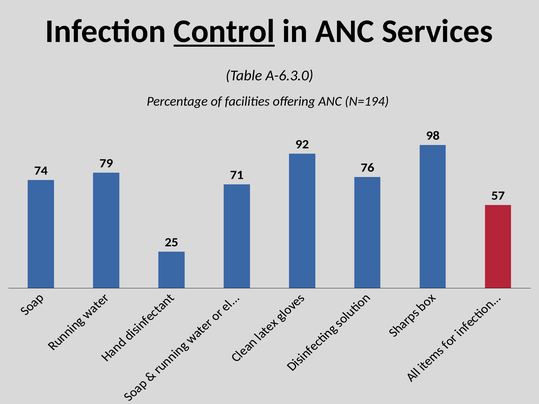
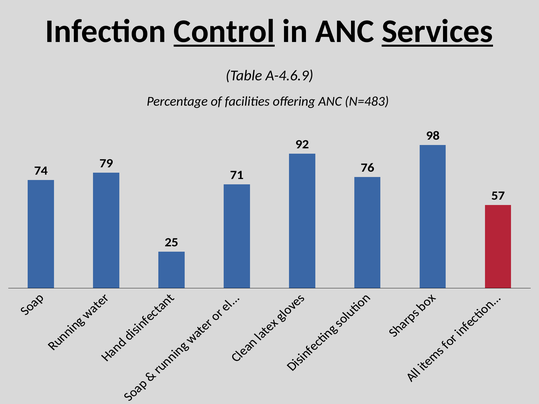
Services underline: none -> present (437, 31)
A-6.3.0: A-6.3.0 -> A-4.6.9 (289, 76)
N=194: N=194 -> N=483 (367, 101)
